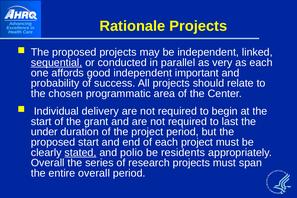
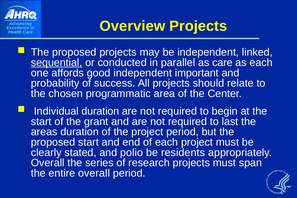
Rationale: Rationale -> Overview (132, 26)
as very: very -> care (222, 63)
Individual delivery: delivery -> duration (100, 111)
under: under -> areas (44, 132)
stated underline: present -> none (80, 153)
